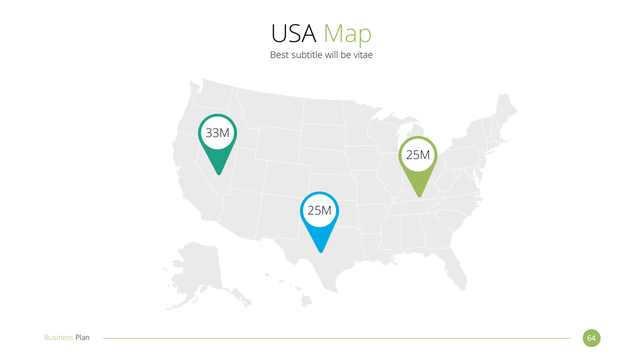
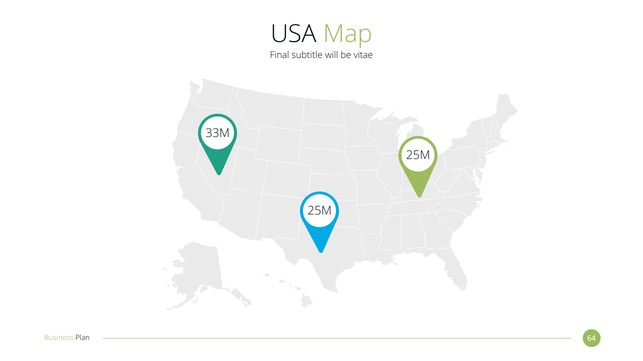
Best: Best -> Final (280, 55)
